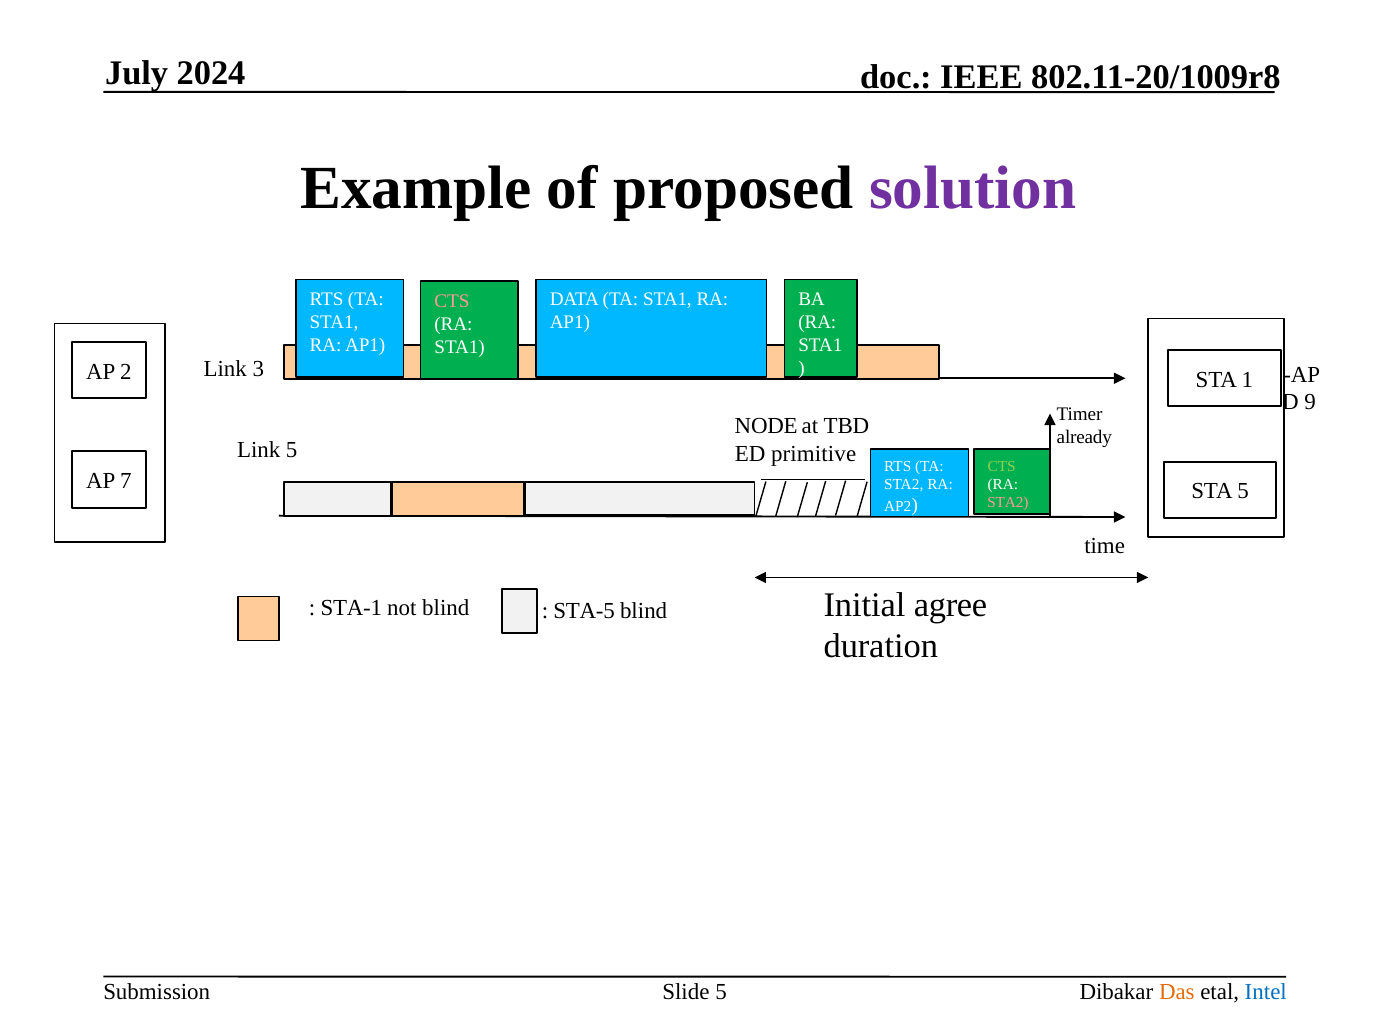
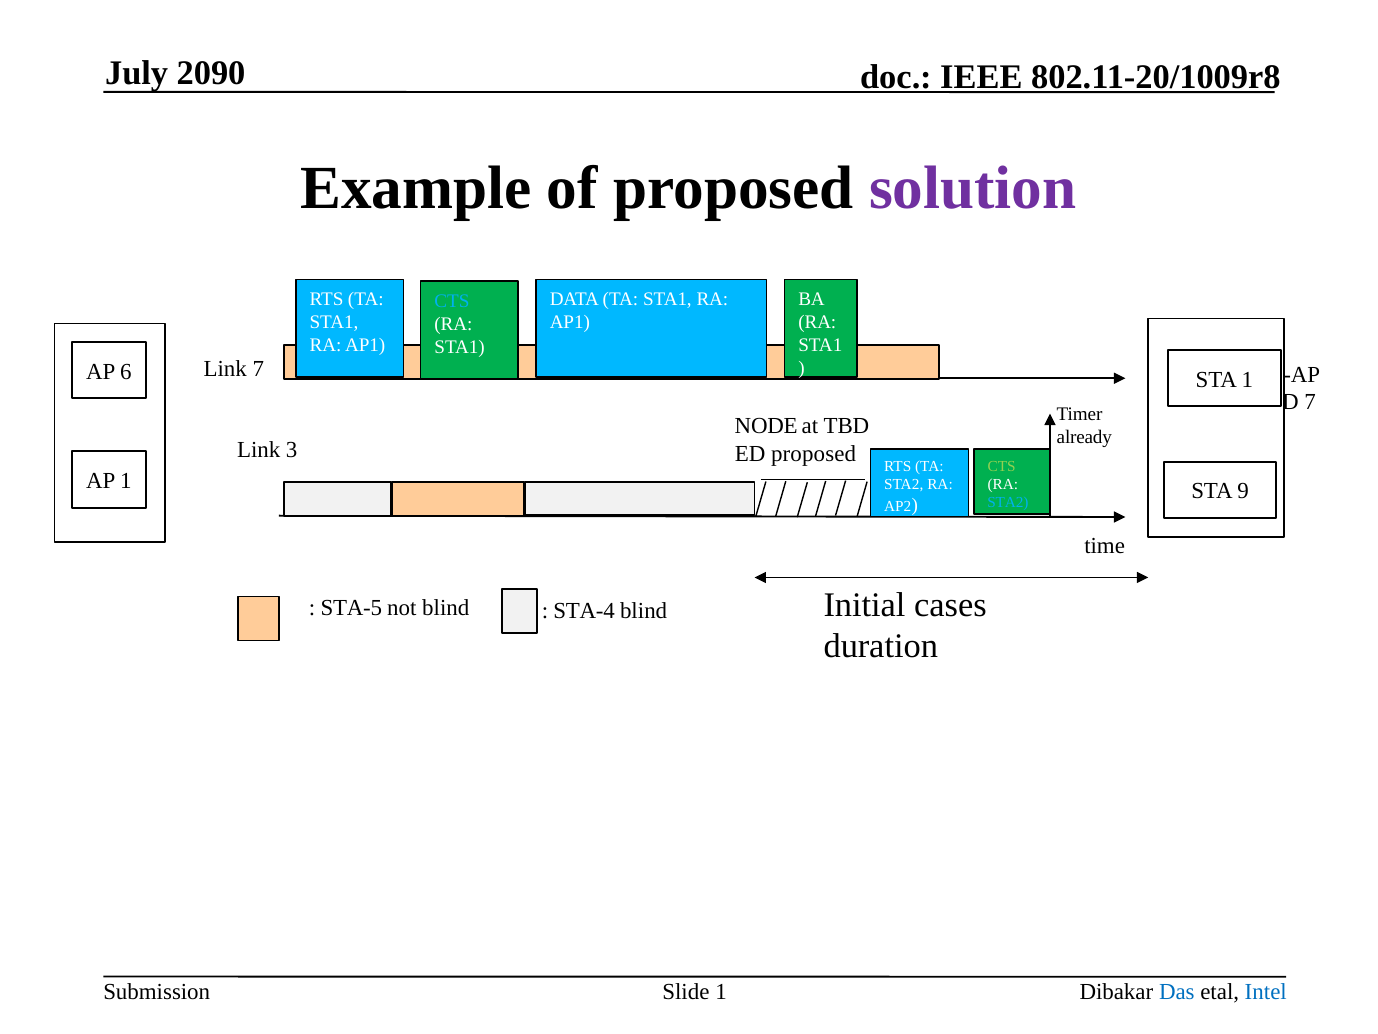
2024: 2024 -> 2090 (211, 73)
CTS colour: pink -> light blue (452, 301)
Link 3: 3 -> 7 (258, 369)
2: 2 -> 6 (126, 371)
9: 9 -> 7 (1310, 402)
Link 5: 5 -> 3 (292, 449)
ED primitive: primitive -> proposed (814, 453)
AP 7: 7 -> 1 (126, 481)
STA 5: 5 -> 9 (1243, 491)
STA2 colour: pink -> light blue (1008, 503)
STA-1: STA-1 -> STA-5 (351, 608)
STA-5: STA-5 -> STA-4 (584, 610)
agree: agree -> cases (950, 605)
Slide 5: 5 -> 1 (721, 991)
Das colour: orange -> blue (1177, 991)
